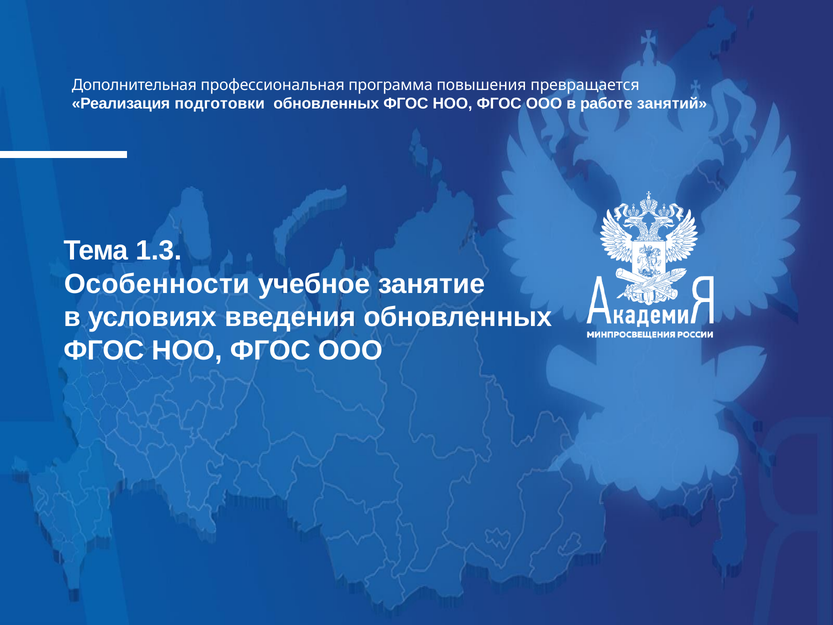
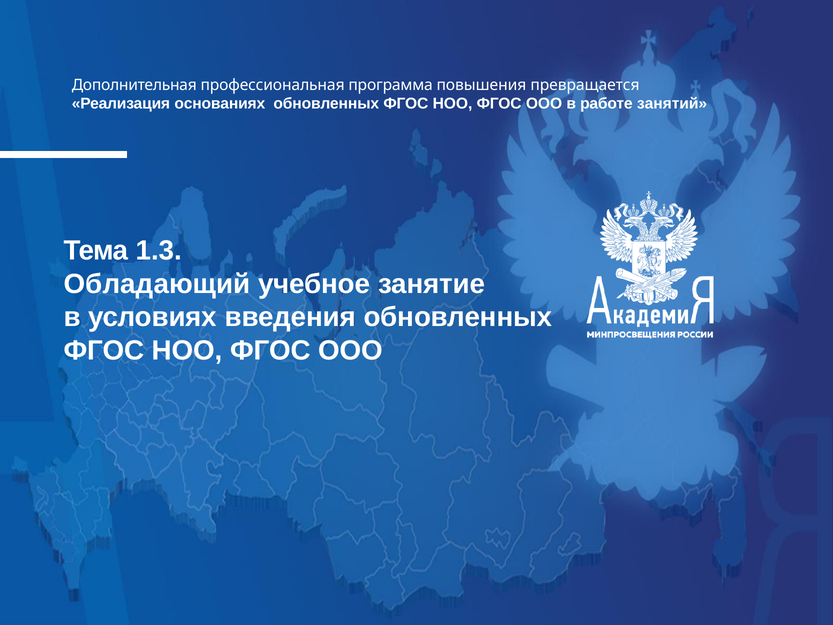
подготовки: подготовки -> основаниях (220, 104)
Особенности: Особенности -> Обладающий (157, 284)
